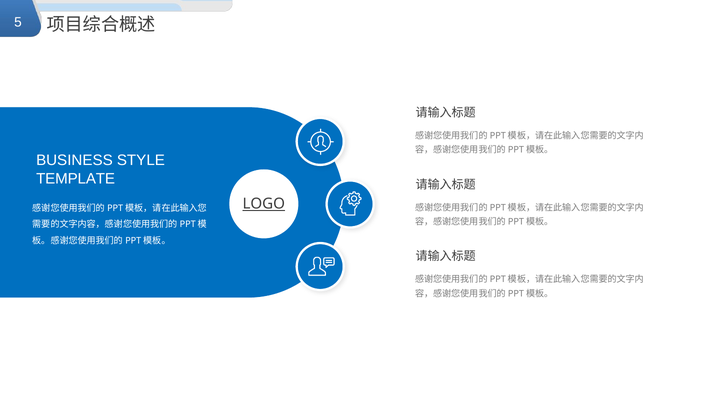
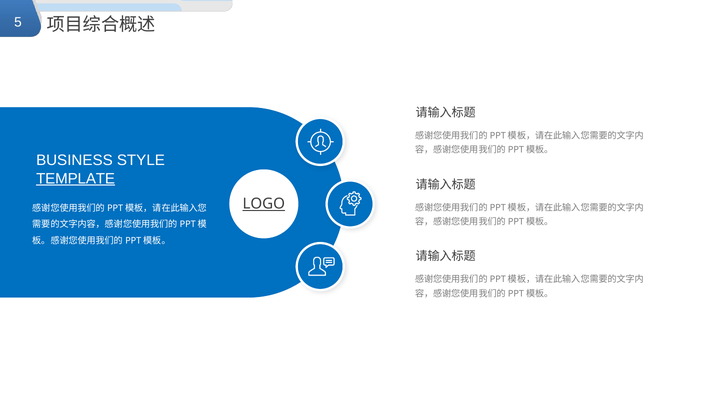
TEMPLATE underline: none -> present (76, 179)
